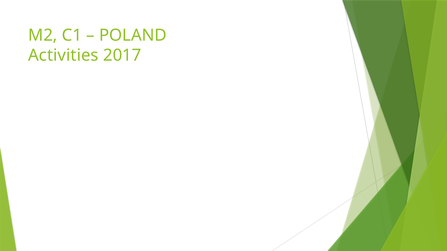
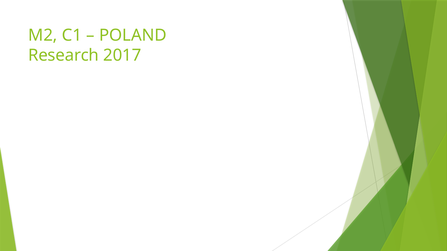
Activities: Activities -> Research (64, 55)
